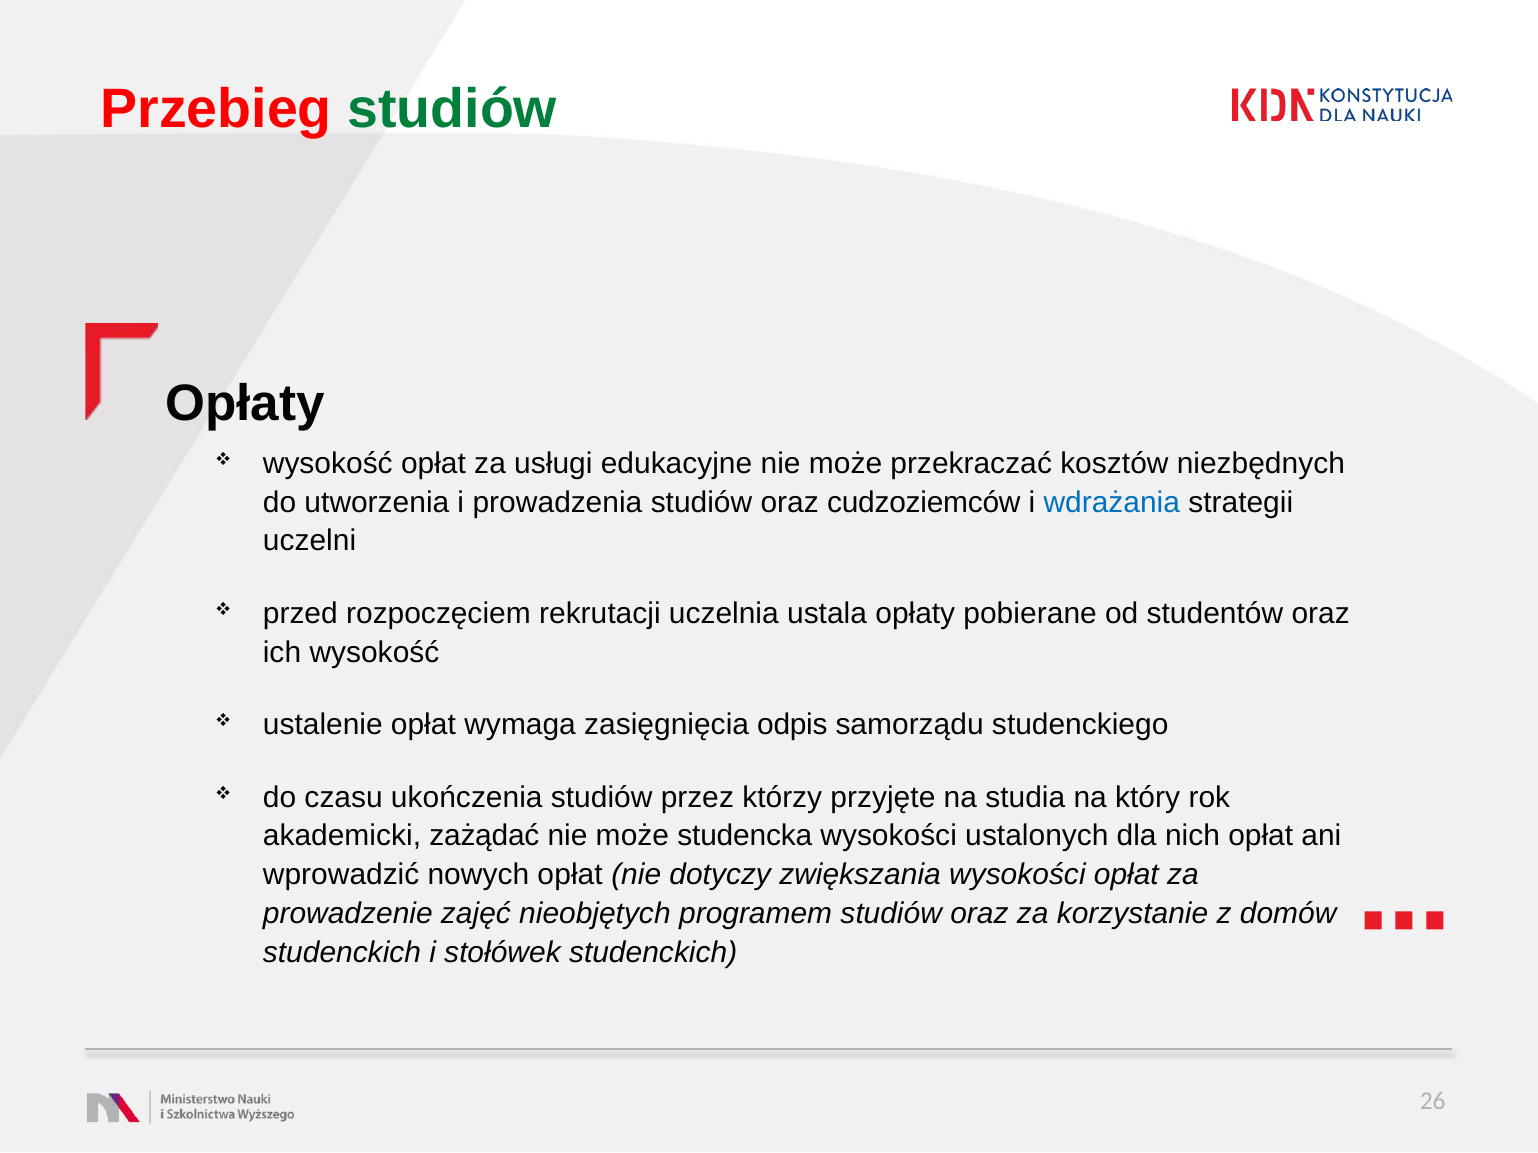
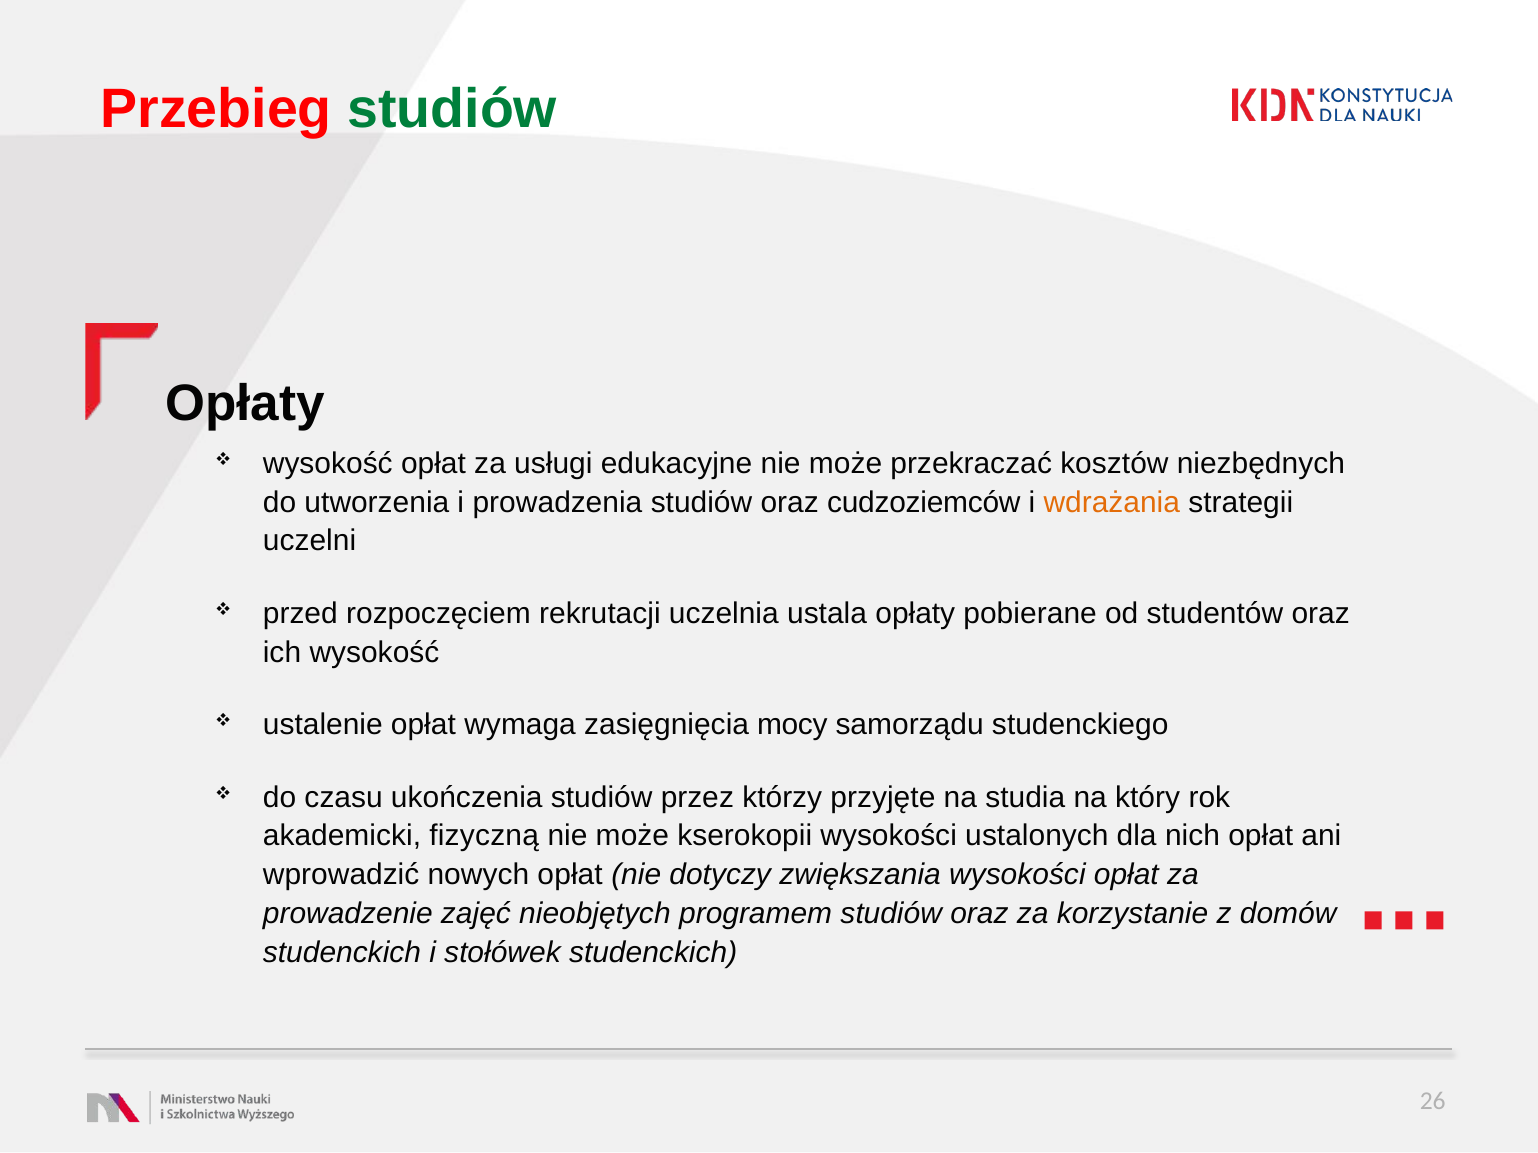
wdrażania colour: blue -> orange (1112, 503)
odpis: odpis -> mocy (792, 725)
zażądać: zażądać -> fizyczną (484, 836)
studencka: studencka -> kserokopii (745, 836)
